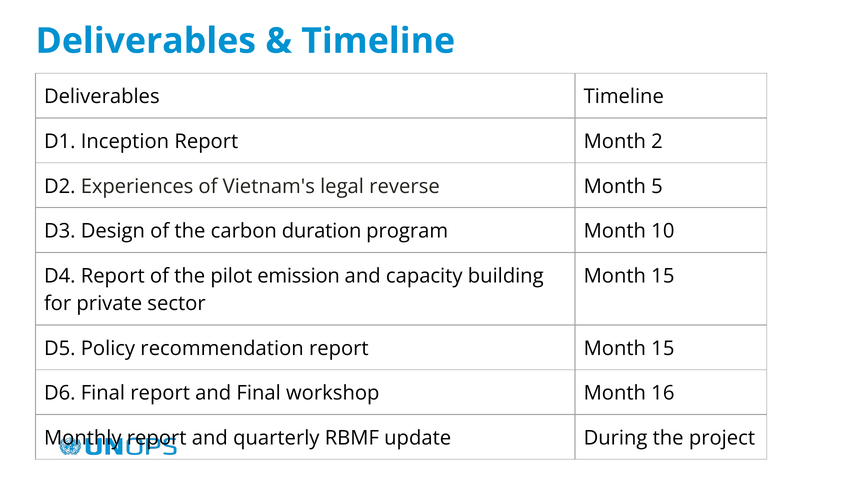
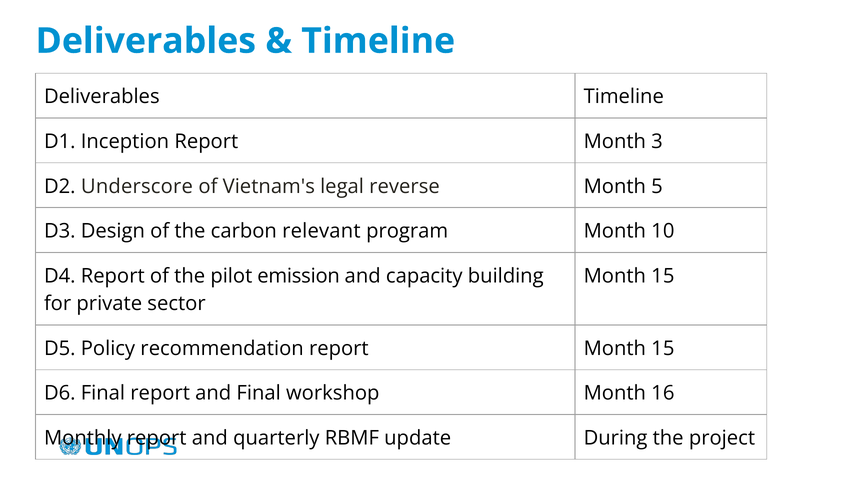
2: 2 -> 3 (657, 141)
Experiences: Experiences -> Underscore (137, 186)
duration: duration -> relevant (321, 231)
